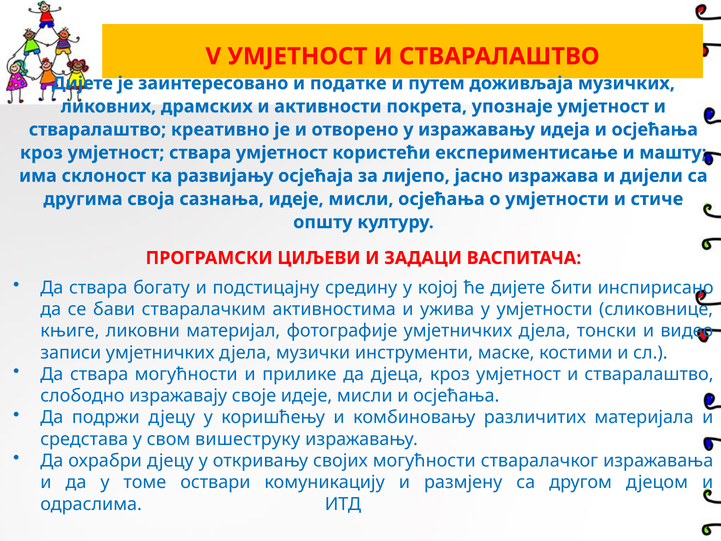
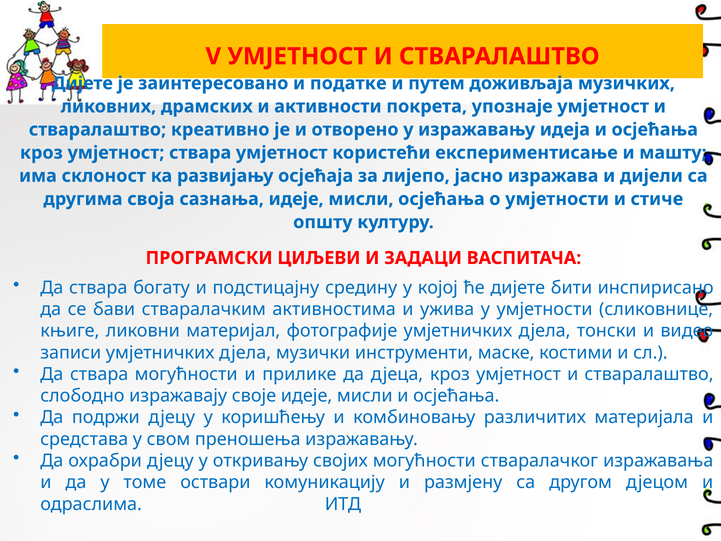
вишеструку: вишеструку -> преношења (248, 439)
